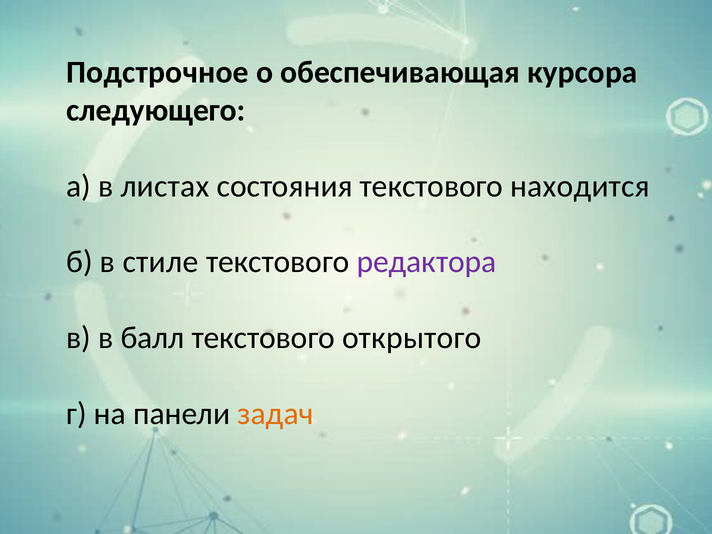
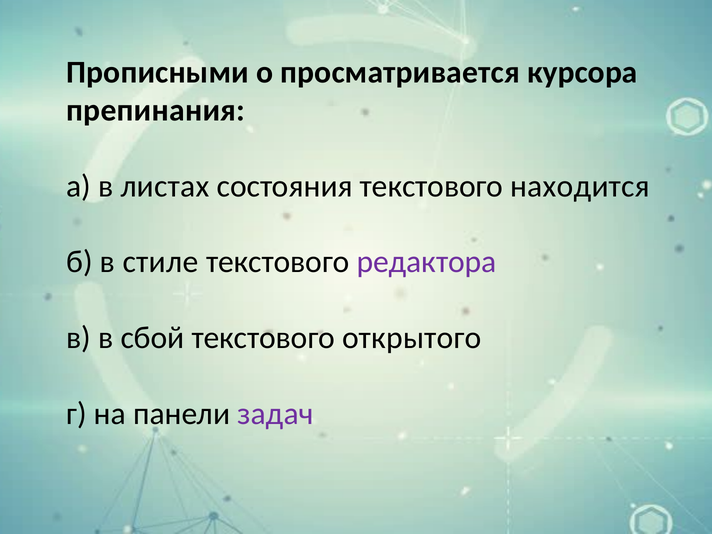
Подстрочное: Подстрочное -> Прописными (158, 72)
обеспечивающая: обеспечивающая -> просматривается (400, 72)
следующего: следующего -> препинания (156, 110)
балл: балл -> сбой (153, 338)
задач colour: orange -> purple (275, 414)
